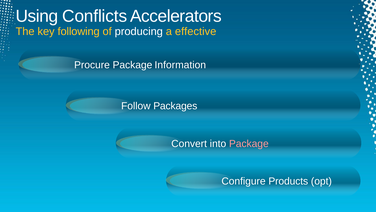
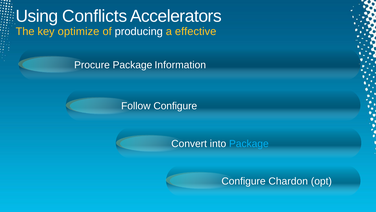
following: following -> optimize (79, 32)
Packages: Packages -> Configure (175, 106)
Package colour: pink -> light blue (249, 143)
Products: Products -> Chardon (288, 181)
